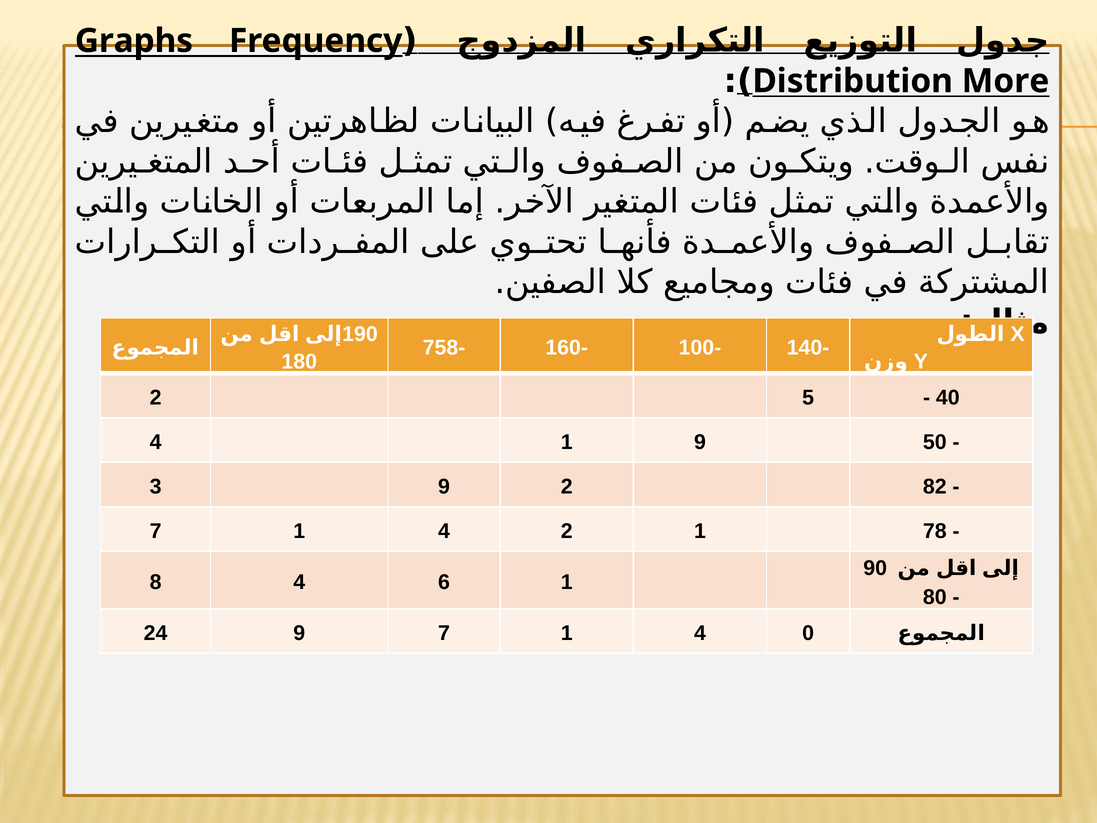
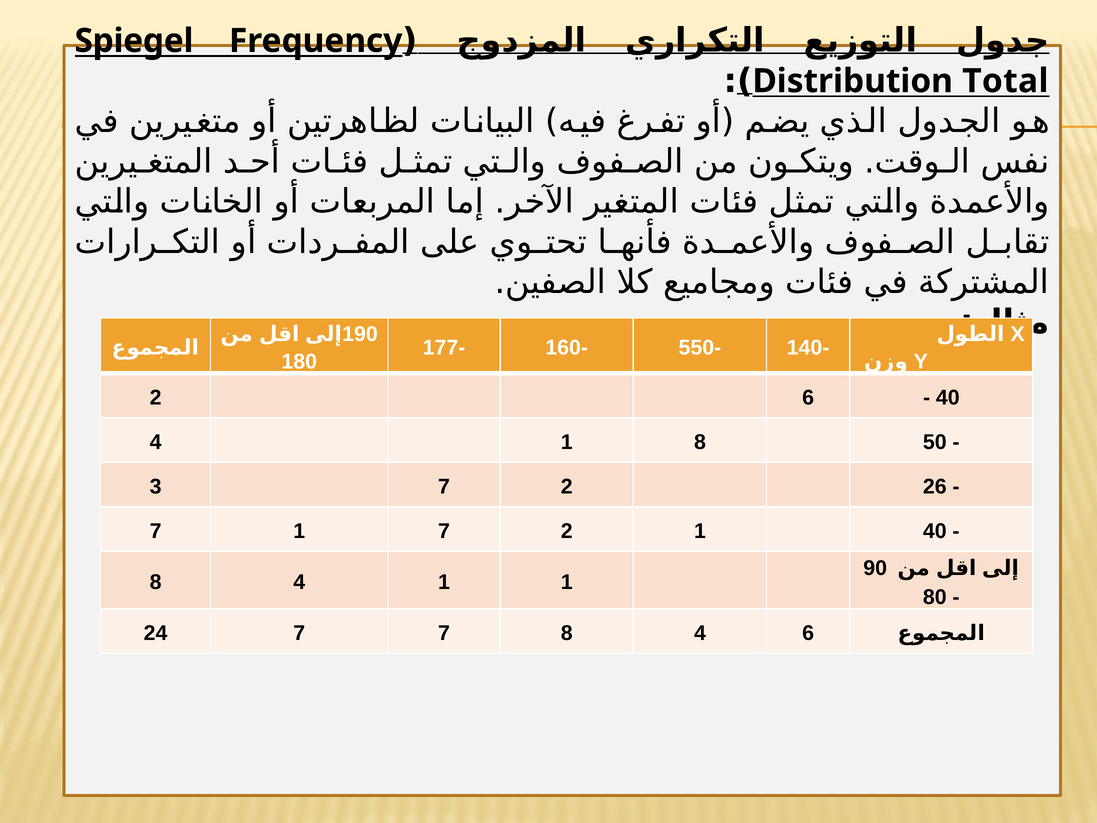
Graphs: Graphs -> Spiegel (134, 41)
More: More -> Total (1005, 81)
758-: 758- -> 177- (444, 348)
100-: 100- -> 550- (700, 348)
2 5: 5 -> 6 (808, 398)
1 9: 9 -> 8 (700, 442)
3 9: 9 -> 7 (444, 487)
82: 82 -> 26 (935, 487)
4: 4 -> 7 (444, 531)
1 78: 78 -> 40 (935, 531)
8 4 6: 6 -> 1 (444, 582)
24 9: 9 -> 7 (299, 633)
1: 1 -> 8 (567, 633)
4 0: 0 -> 6 (808, 633)
